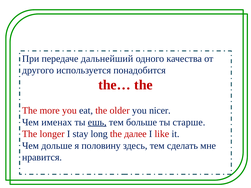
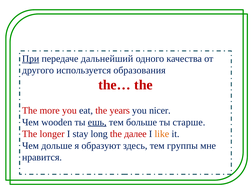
При underline: none -> present (31, 59)
понадобится: понадобится -> образования (140, 70)
older: older -> years (120, 111)
именах: именах -> wooden (57, 122)
like colour: red -> orange (162, 134)
половину: половину -> образуют (101, 146)
сделать: сделать -> группы (182, 146)
